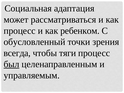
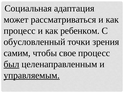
всегда: всегда -> самим (17, 53)
тяги: тяги -> свое (68, 53)
управляемым underline: none -> present (32, 75)
